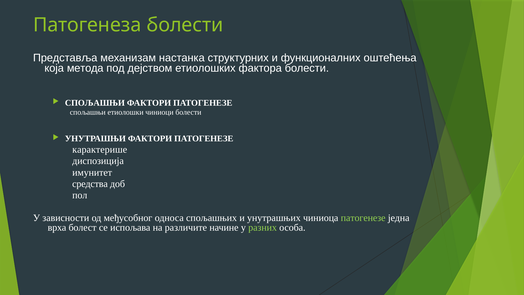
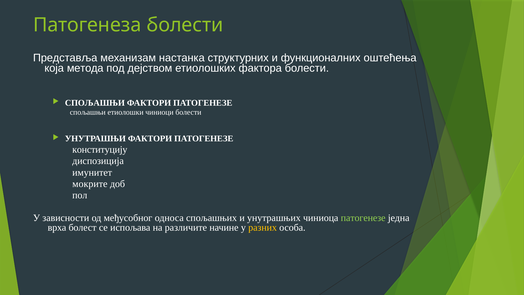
карактерише: карактерише -> конституцију (100, 149)
средства: средства -> мокрите (90, 184)
разних colour: light green -> yellow (263, 227)
